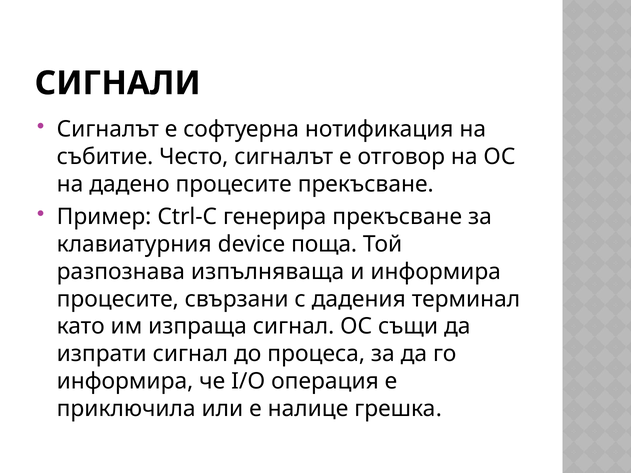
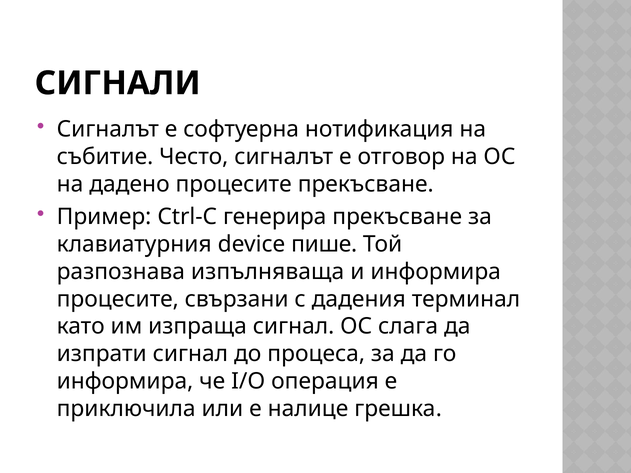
поща: поща -> пише (324, 244)
същи: същи -> слага (408, 327)
